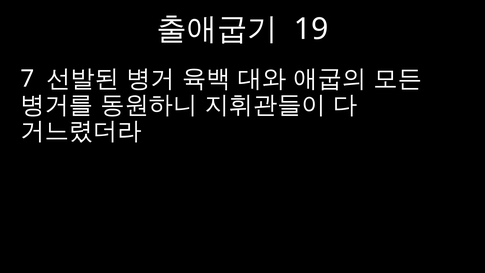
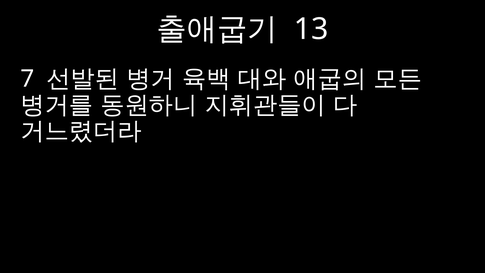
19: 19 -> 13 (311, 29)
